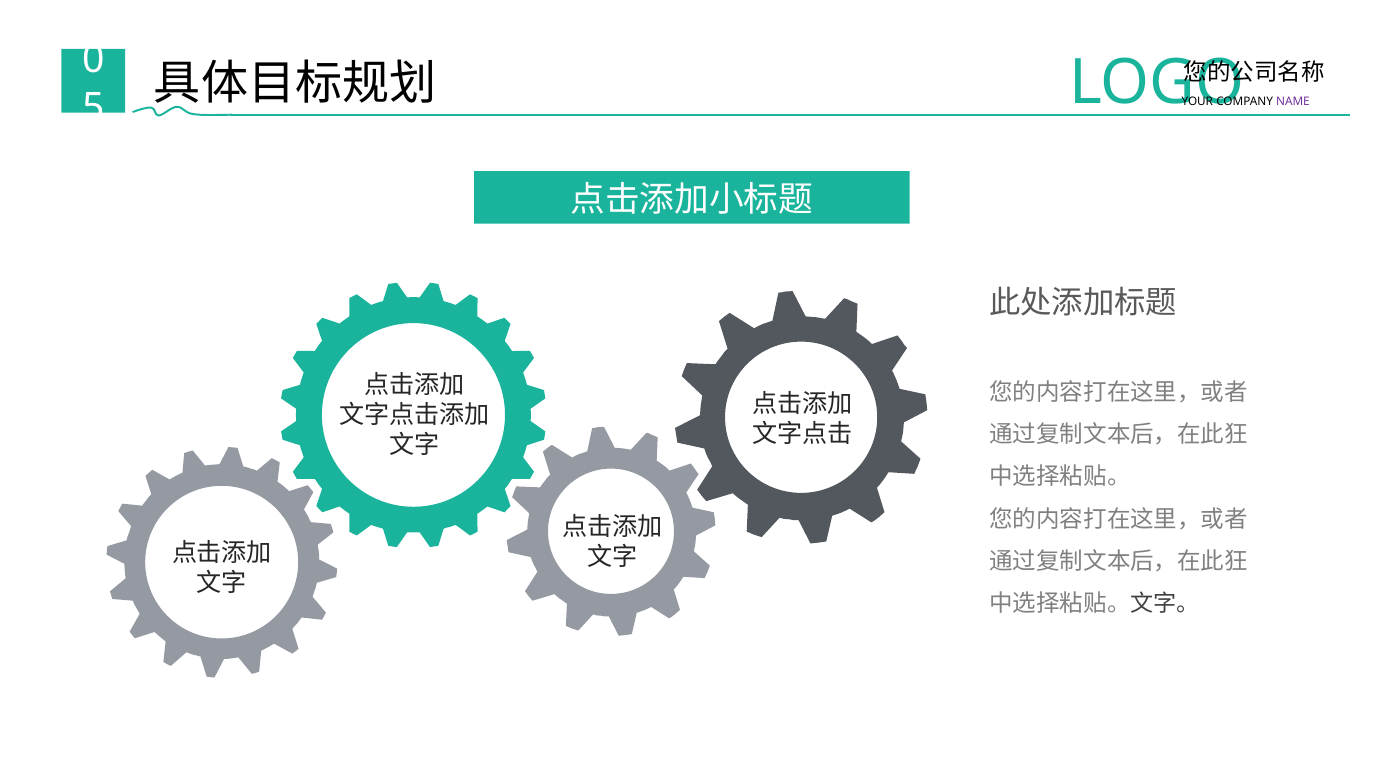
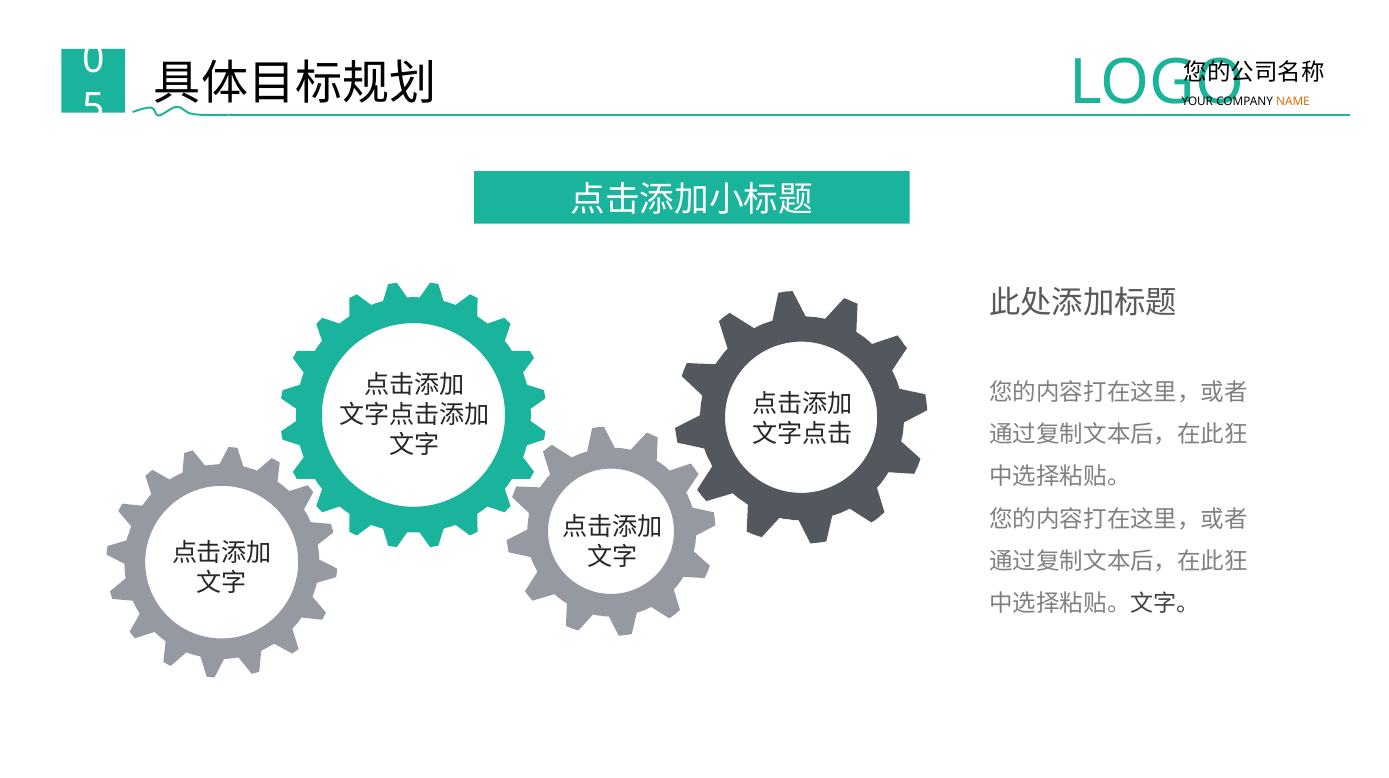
NAME colour: purple -> orange (1293, 102)
